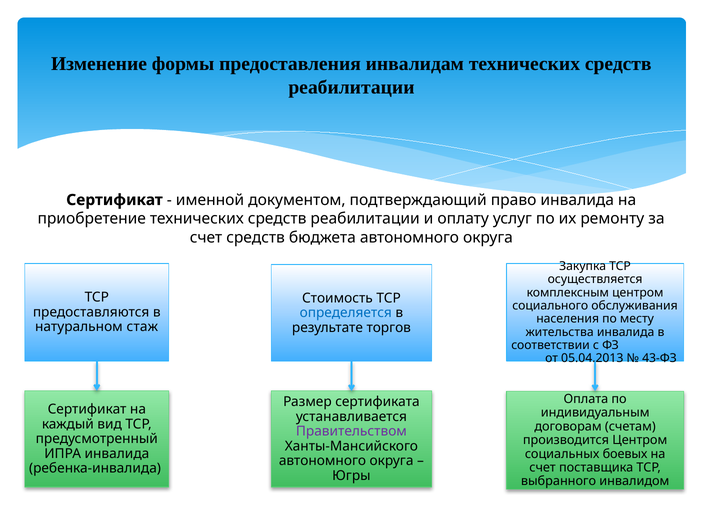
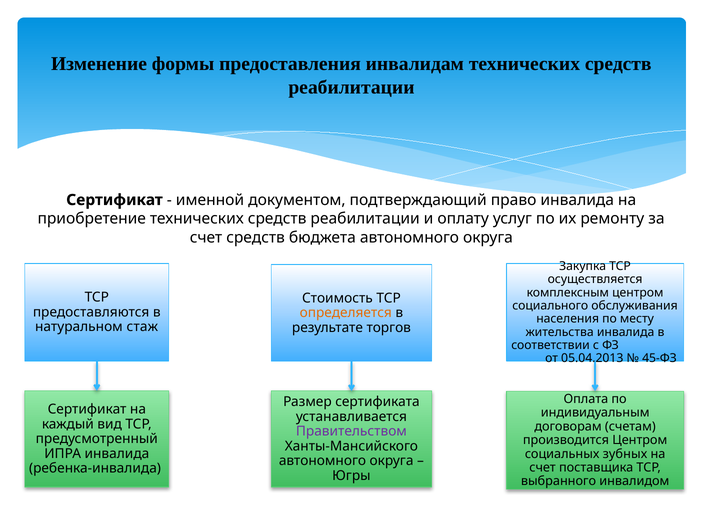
определяется colour: blue -> orange (346, 313)
43-ФЗ: 43-ФЗ -> 45-ФЗ (659, 358)
боевых: боевых -> зубных (625, 454)
